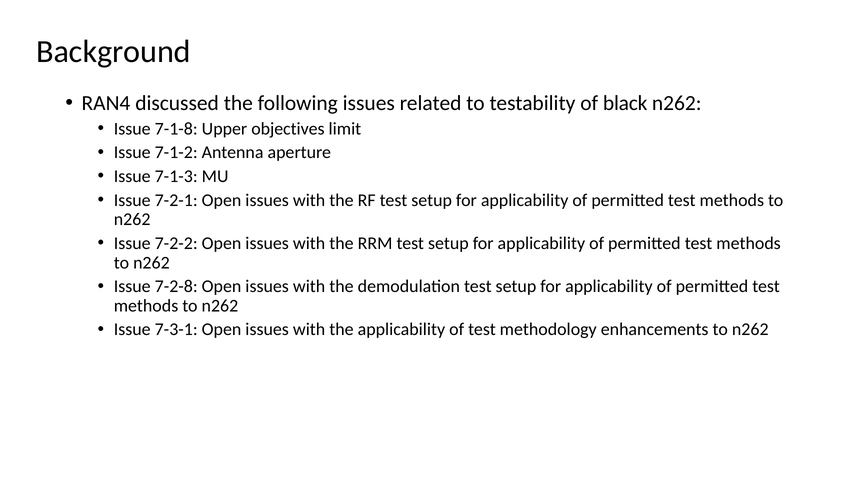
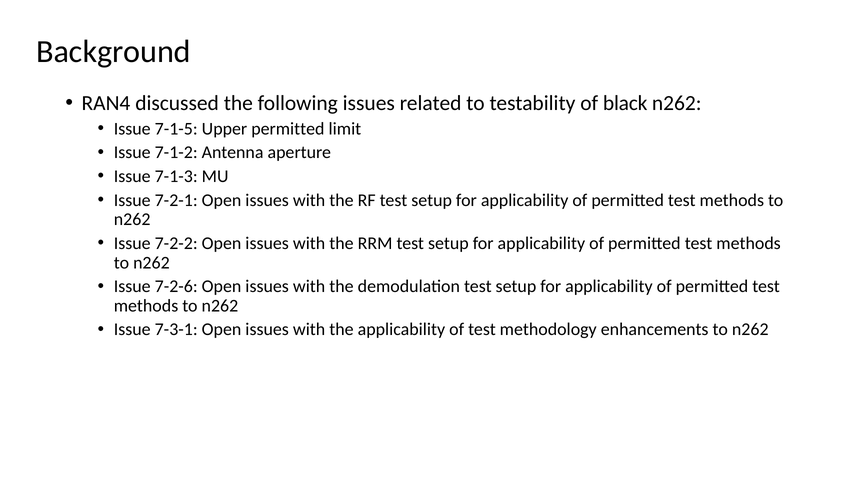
7-1-8: 7-1-8 -> 7-1-5 (176, 129)
Upper objectives: objectives -> permitted (288, 129)
7-2-8: 7-2-8 -> 7-2-6 (176, 287)
